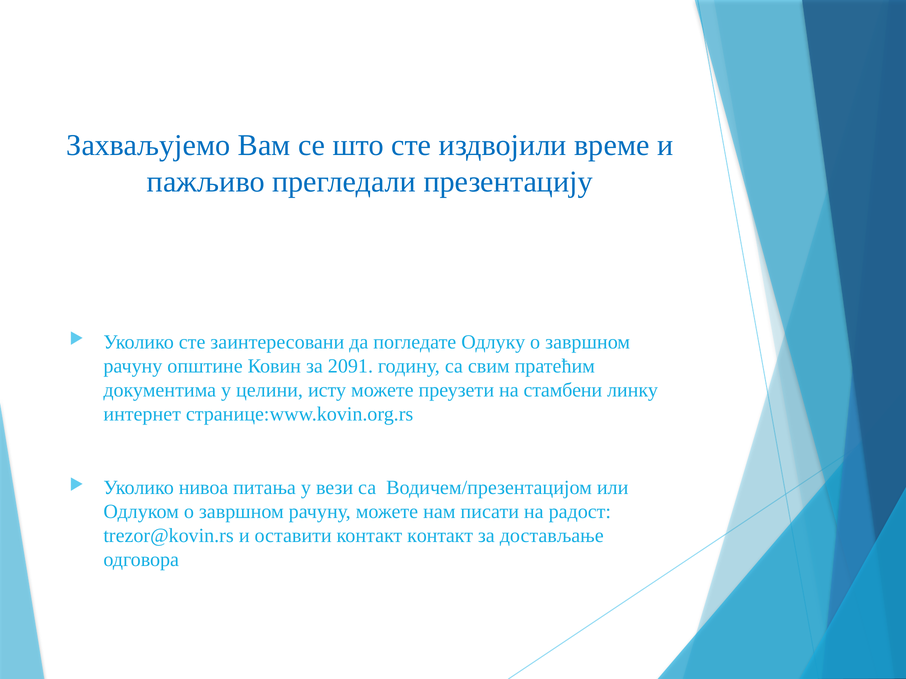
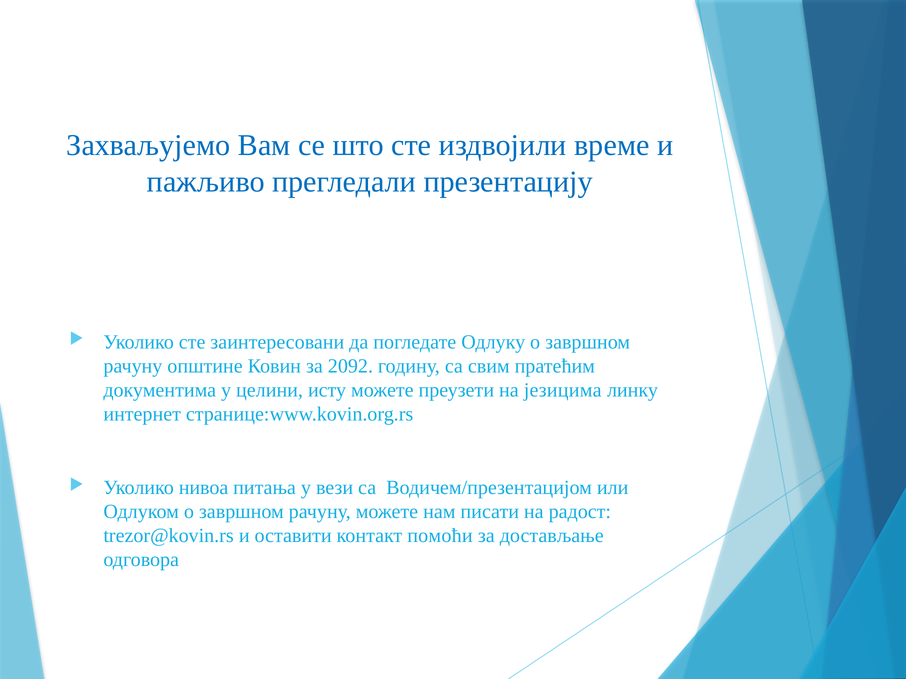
2091: 2091 -> 2092 (350, 366)
стамбени: стамбени -> језицима (563, 390)
контакт контакт: контакт -> помоћи (440, 536)
